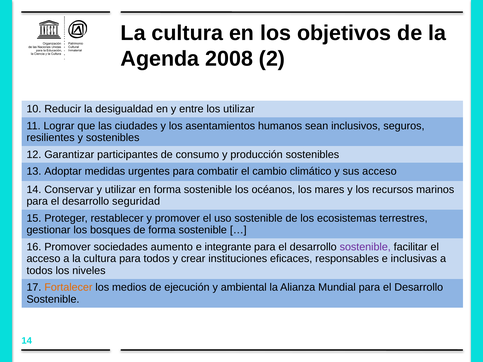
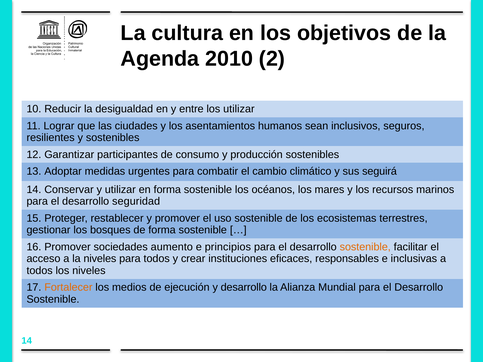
2008: 2008 -> 2010 (229, 59)
sus acceso: acceso -> seguirá (380, 171)
integrante: integrante -> principios (228, 247)
sostenible colour: purple -> orange (365, 247)
a la cultura: cultura -> niveles (100, 259)
y ambiental: ambiental -> desarrollo (244, 288)
